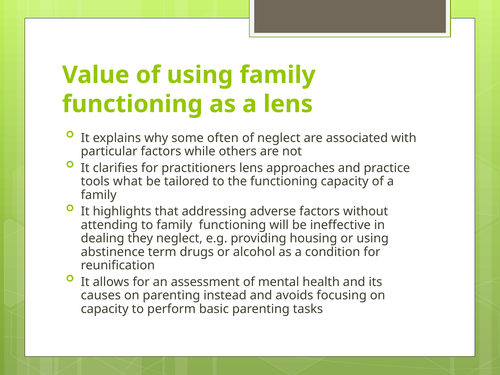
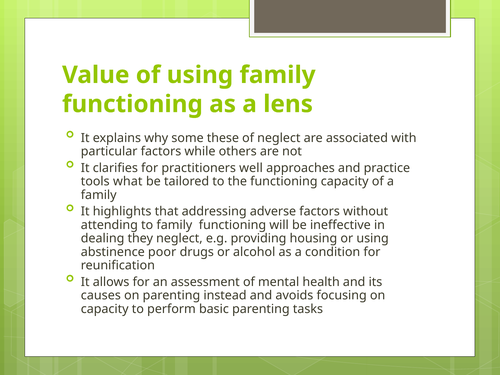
often: often -> these (223, 138)
practitioners lens: lens -> well (251, 168)
term: term -> poor (162, 252)
